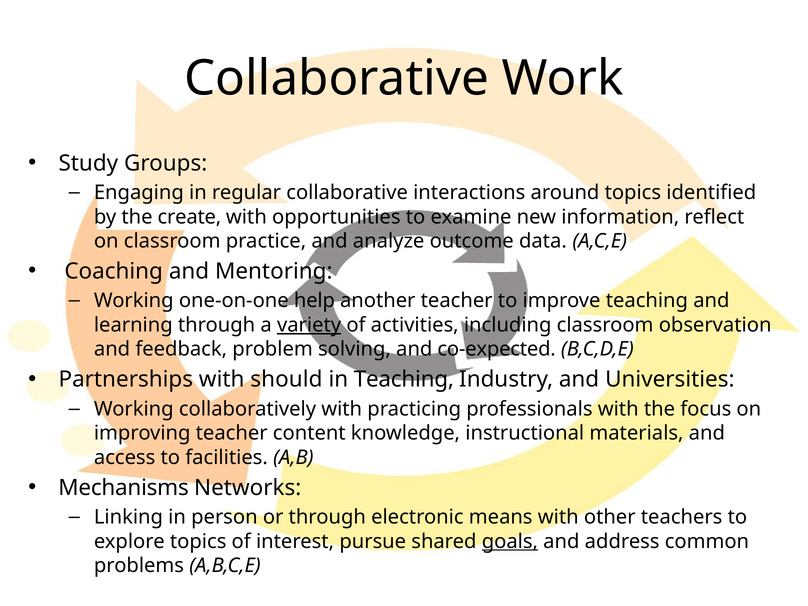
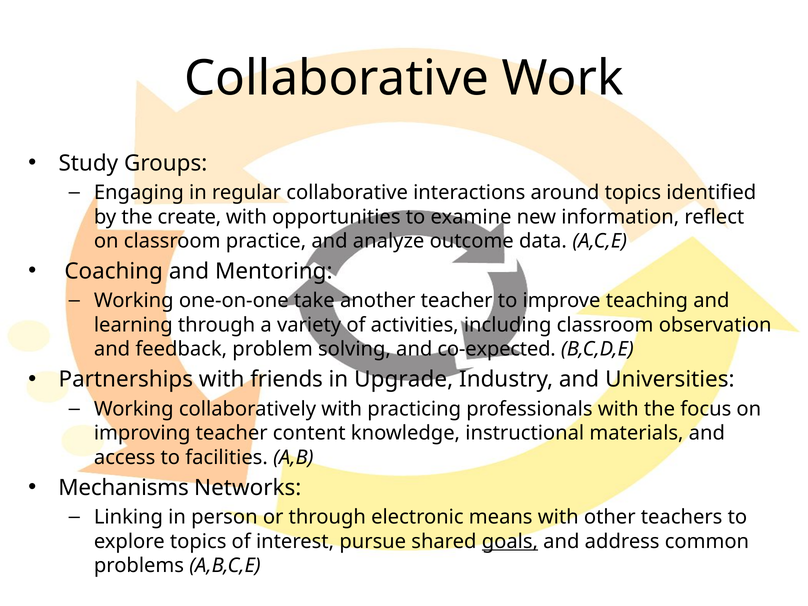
help: help -> take (314, 301)
variety underline: present -> none (309, 325)
should: should -> friends (287, 380)
in Teaching: Teaching -> Upgrade (404, 380)
